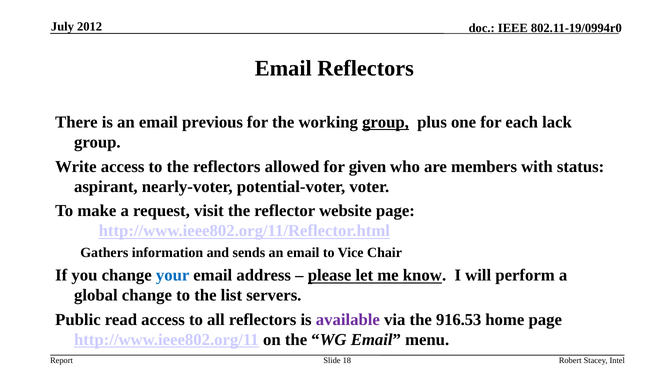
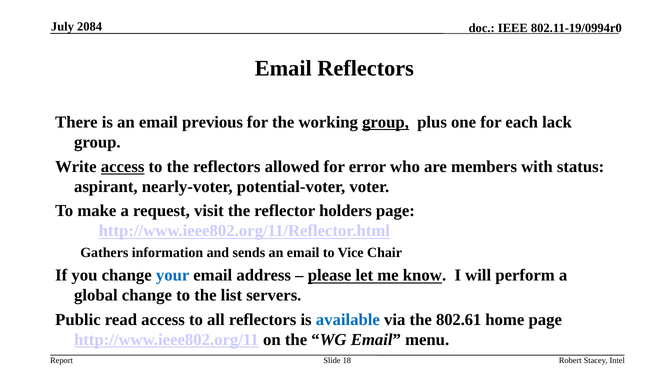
2012: 2012 -> 2084 (90, 27)
access underline: none -> present (123, 167)
given: given -> error (367, 167)
website: website -> holders (345, 211)
available colour: purple -> blue (348, 320)
916.53: 916.53 -> 802.61 (459, 320)
